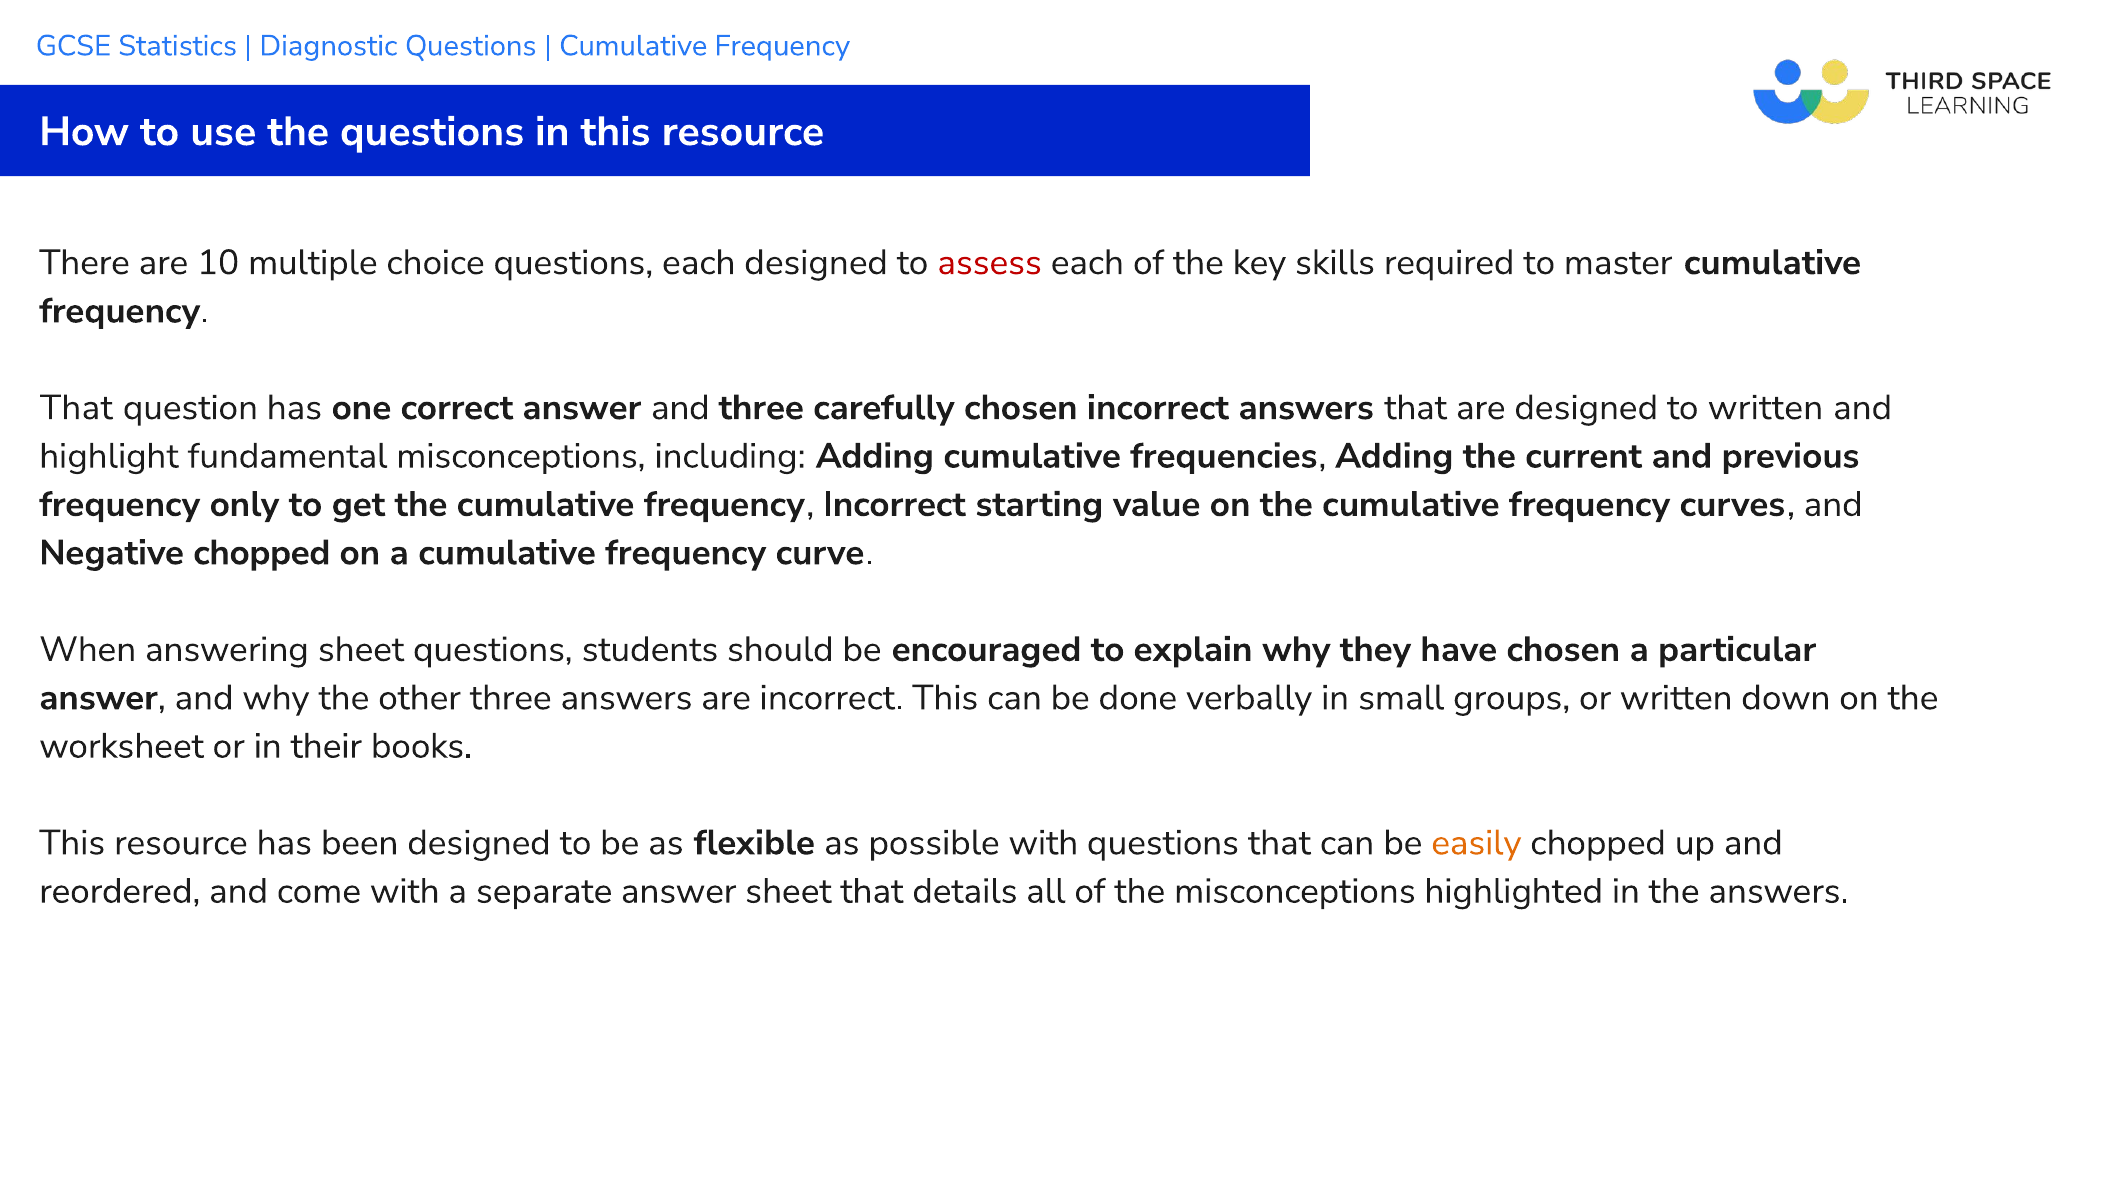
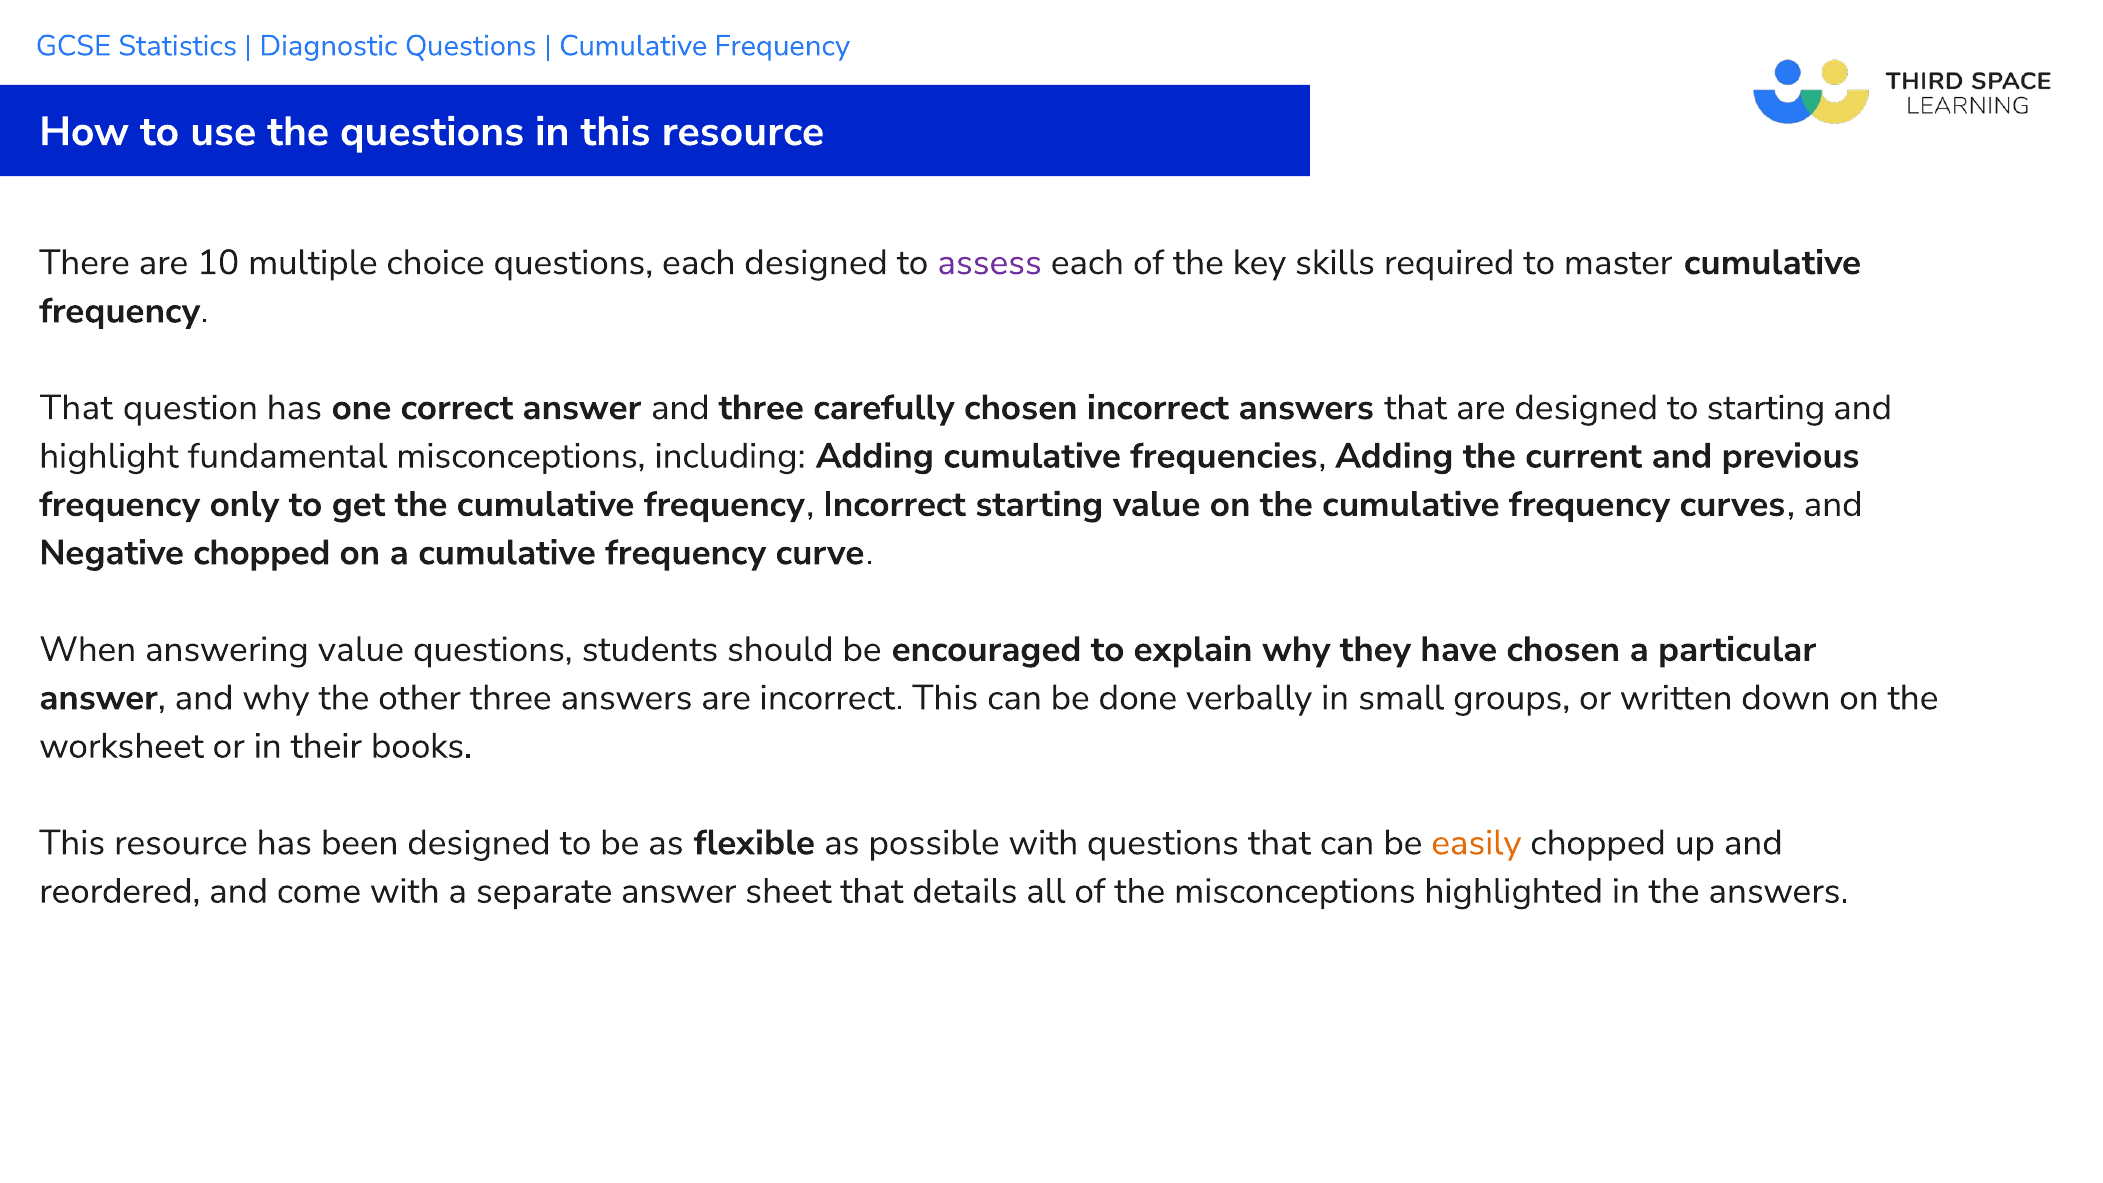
assess colour: red -> purple (990, 263)
to written: written -> starting (1766, 408)
answering sheet: sheet -> value (361, 649)
